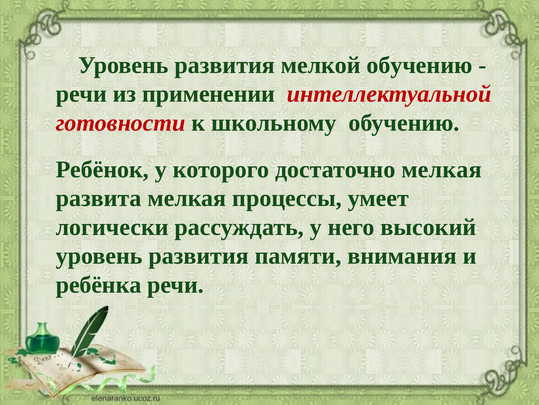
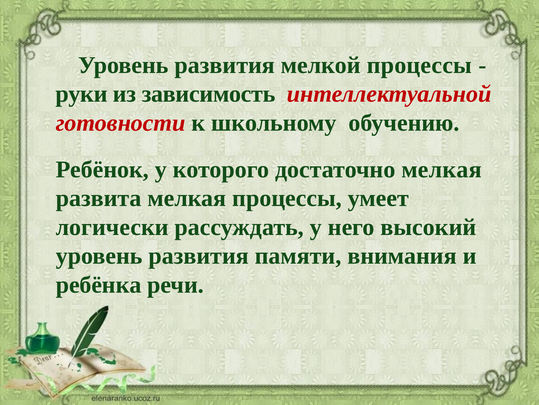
мелкой обучению: обучению -> процессы (419, 65)
речи: речи -> руки (81, 94)
применении: применении -> зависимость (209, 94)
